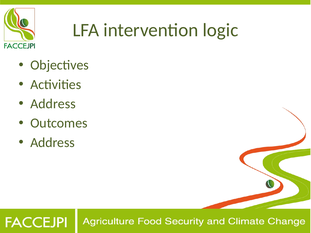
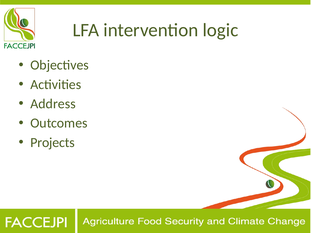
Address: Address -> Projects (53, 143)
